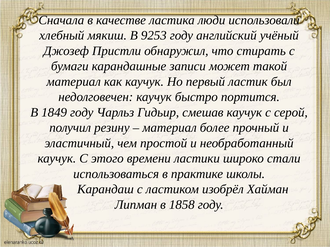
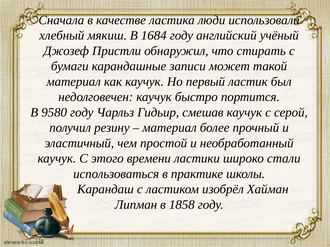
9253: 9253 -> 1684 (154, 36)
1849: 1849 -> 9580 (54, 113)
